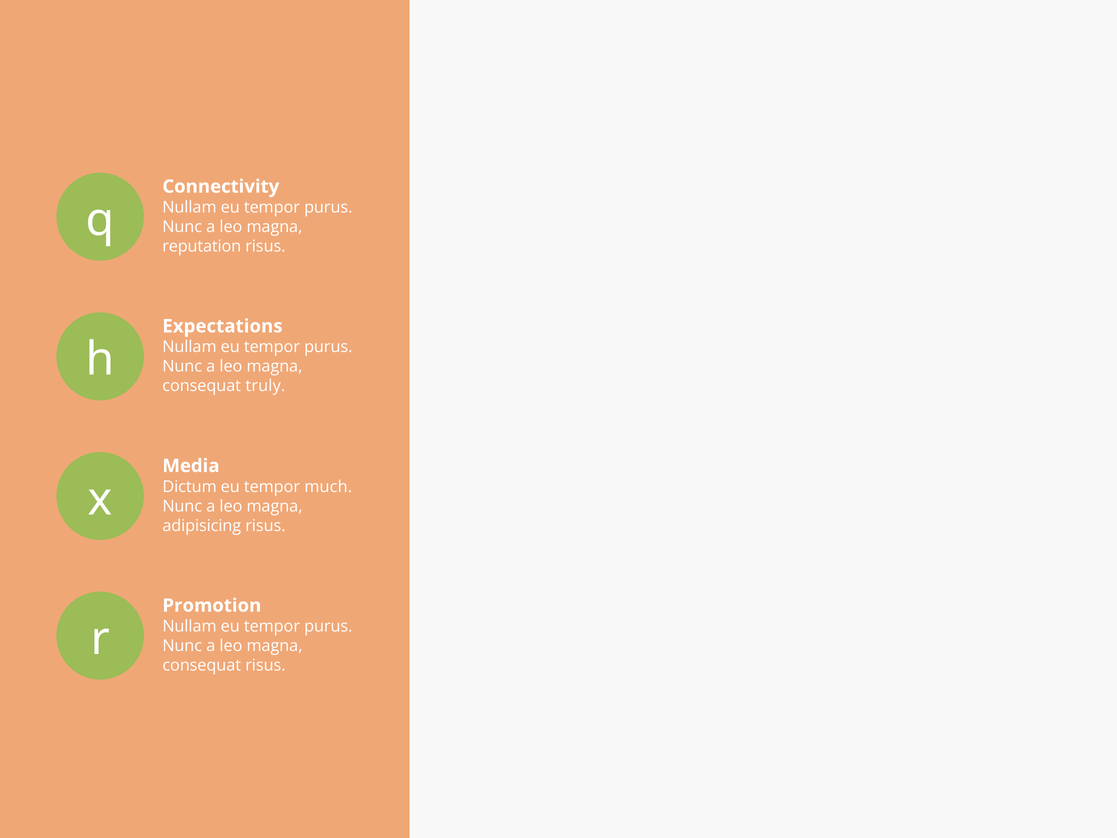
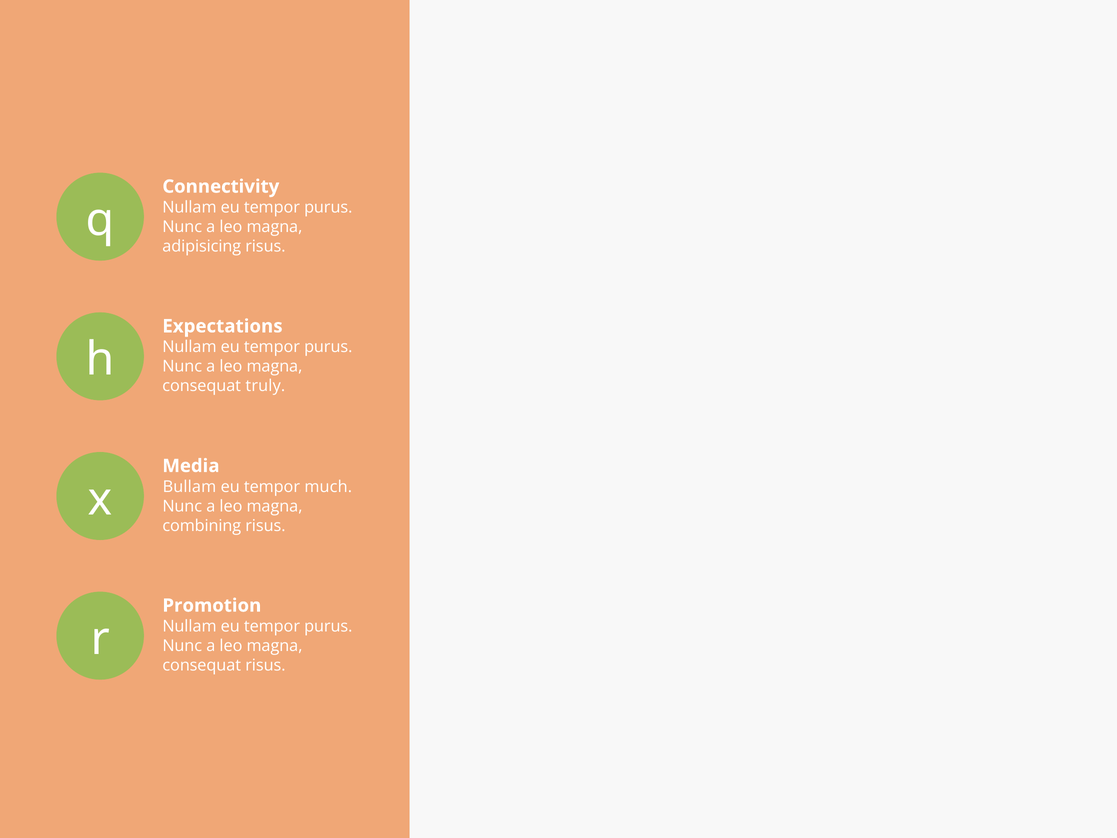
reputation: reputation -> adipisicing (202, 246)
Dictum: Dictum -> Bullam (189, 487)
adipisicing: adipisicing -> combining (202, 526)
